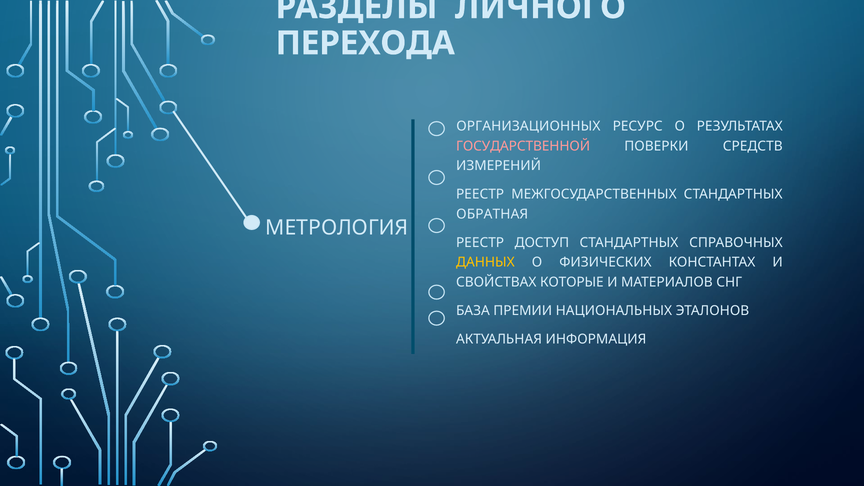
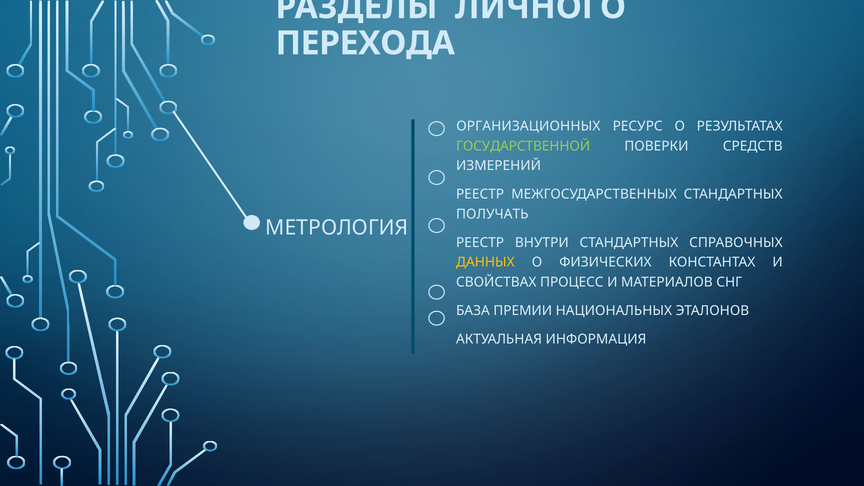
ГОСУДАРСТВЕННОЙ colour: pink -> light green (523, 146)
ОБРАТНАЯ: ОБРАТНАЯ -> ПОЛУЧАТЬ (492, 214)
ДОСТУП: ДОСТУП -> ВНУТРИ (542, 243)
КОТОРЫЕ: КОТОРЫЕ -> ПРОЦЕСС (572, 282)
